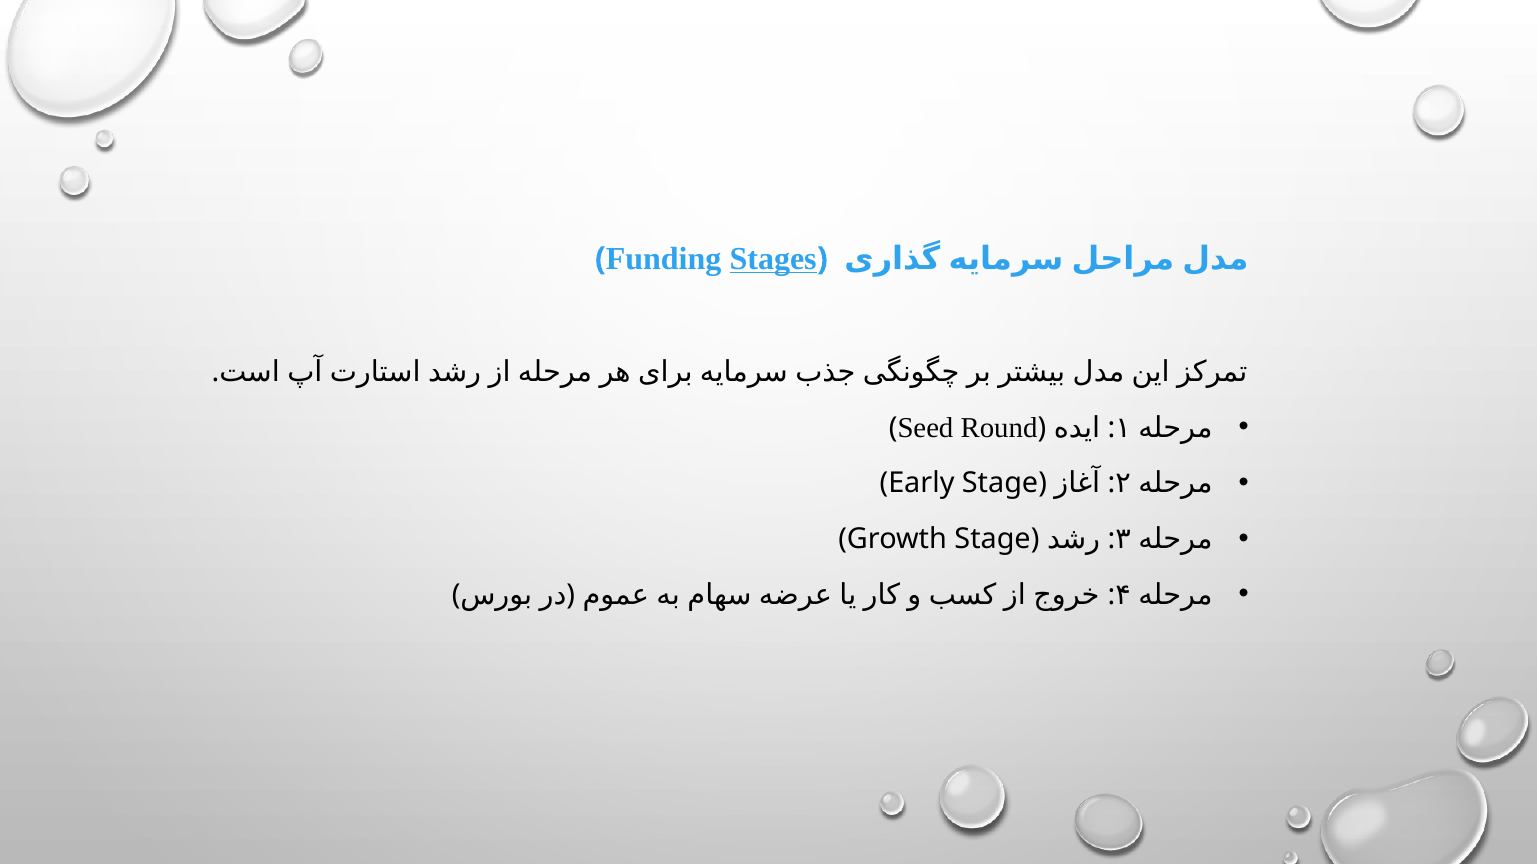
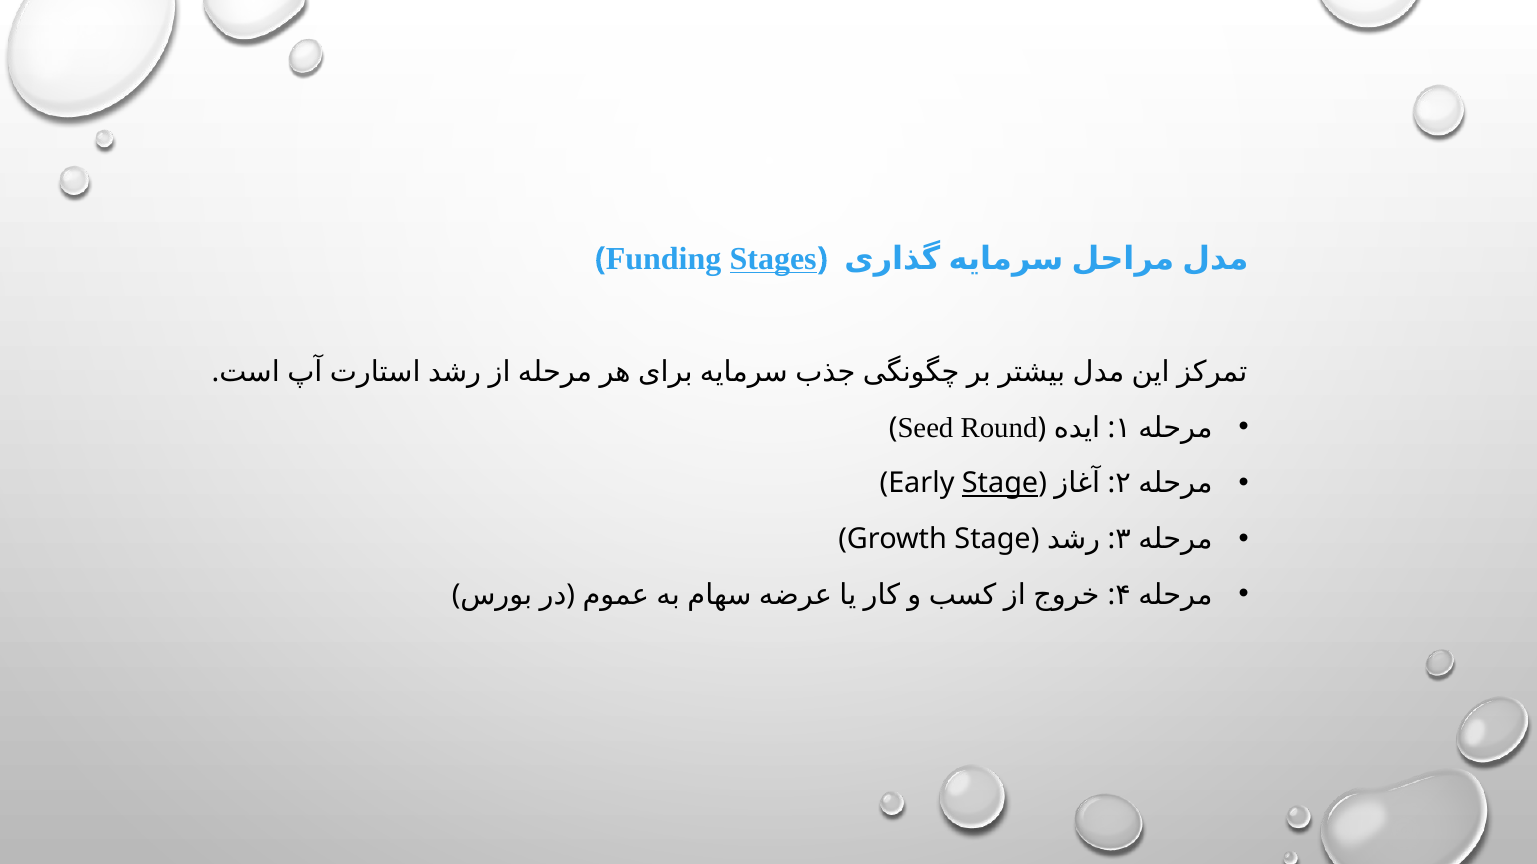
Stage underline: none -> present (1000, 484)
